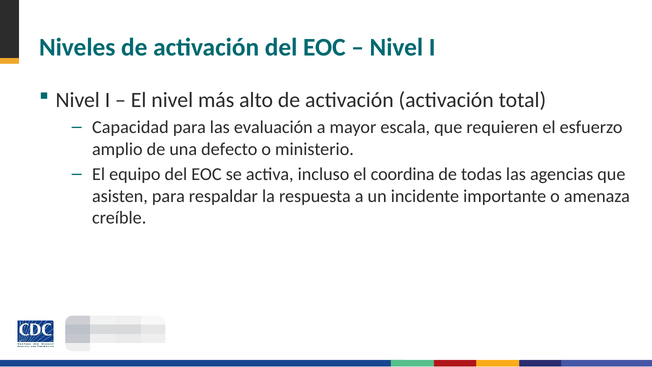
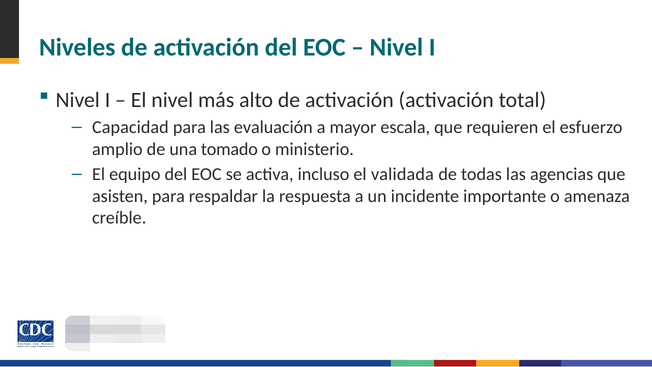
defecto: defecto -> tomado (229, 149)
coordina: coordina -> validada (402, 174)
